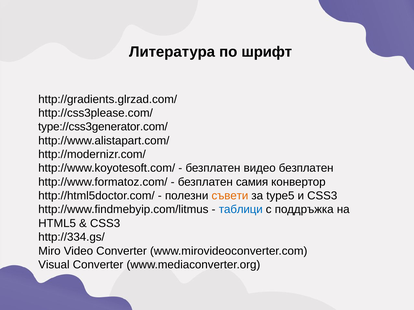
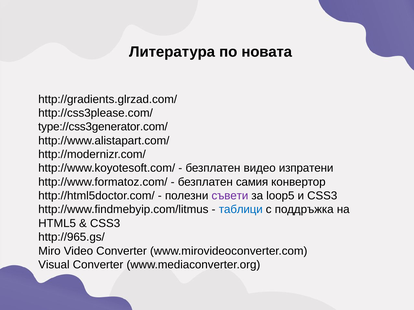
шрифт: шрифт -> новата (267, 52)
видео безплатен: безплатен -> изпратени (306, 168)
съвети colour: orange -> purple (230, 196)
type5: type5 -> loop5 (280, 196)
http://334.gs/: http://334.gs/ -> http://965.gs/ (72, 237)
